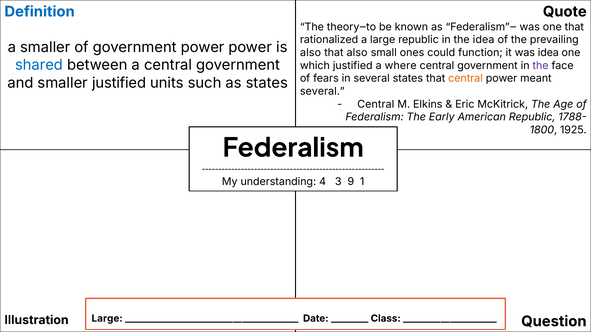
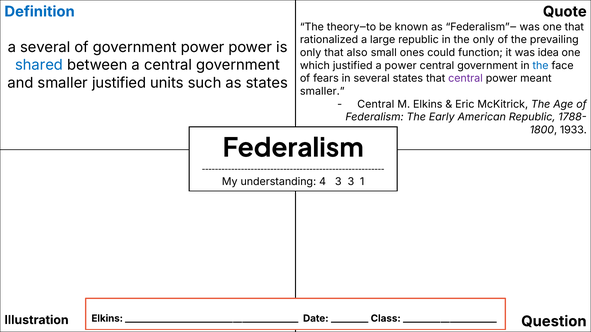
the idea: idea -> only (484, 40)
a smaller: smaller -> several (45, 47)
also: also -> only (311, 53)
a where: where -> power (401, 66)
the colour: purple -> blue (541, 66)
central colour: orange -> purple (465, 79)
several: several -> smaller (322, 91)
1925: 1925 -> 1933 (573, 130)
3 9: 9 -> 3 (351, 182)
Large: Large -> Elkins (107, 319)
